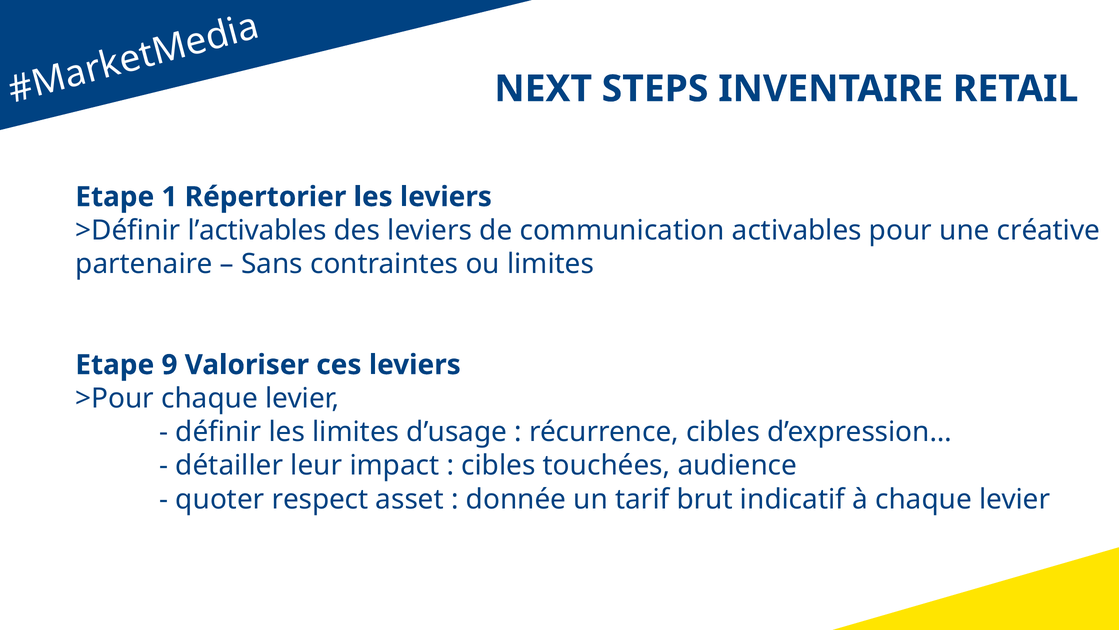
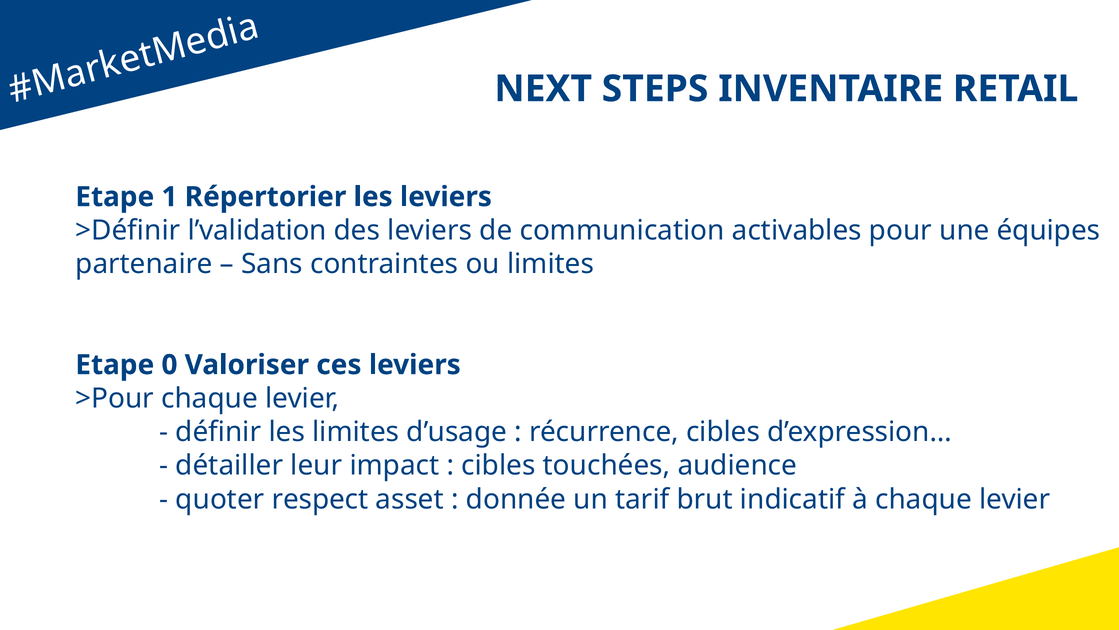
l’activables: l’activables -> l’validation (257, 230)
créative: créative -> équipes (1048, 230)
9: 9 -> 0 (169, 365)
